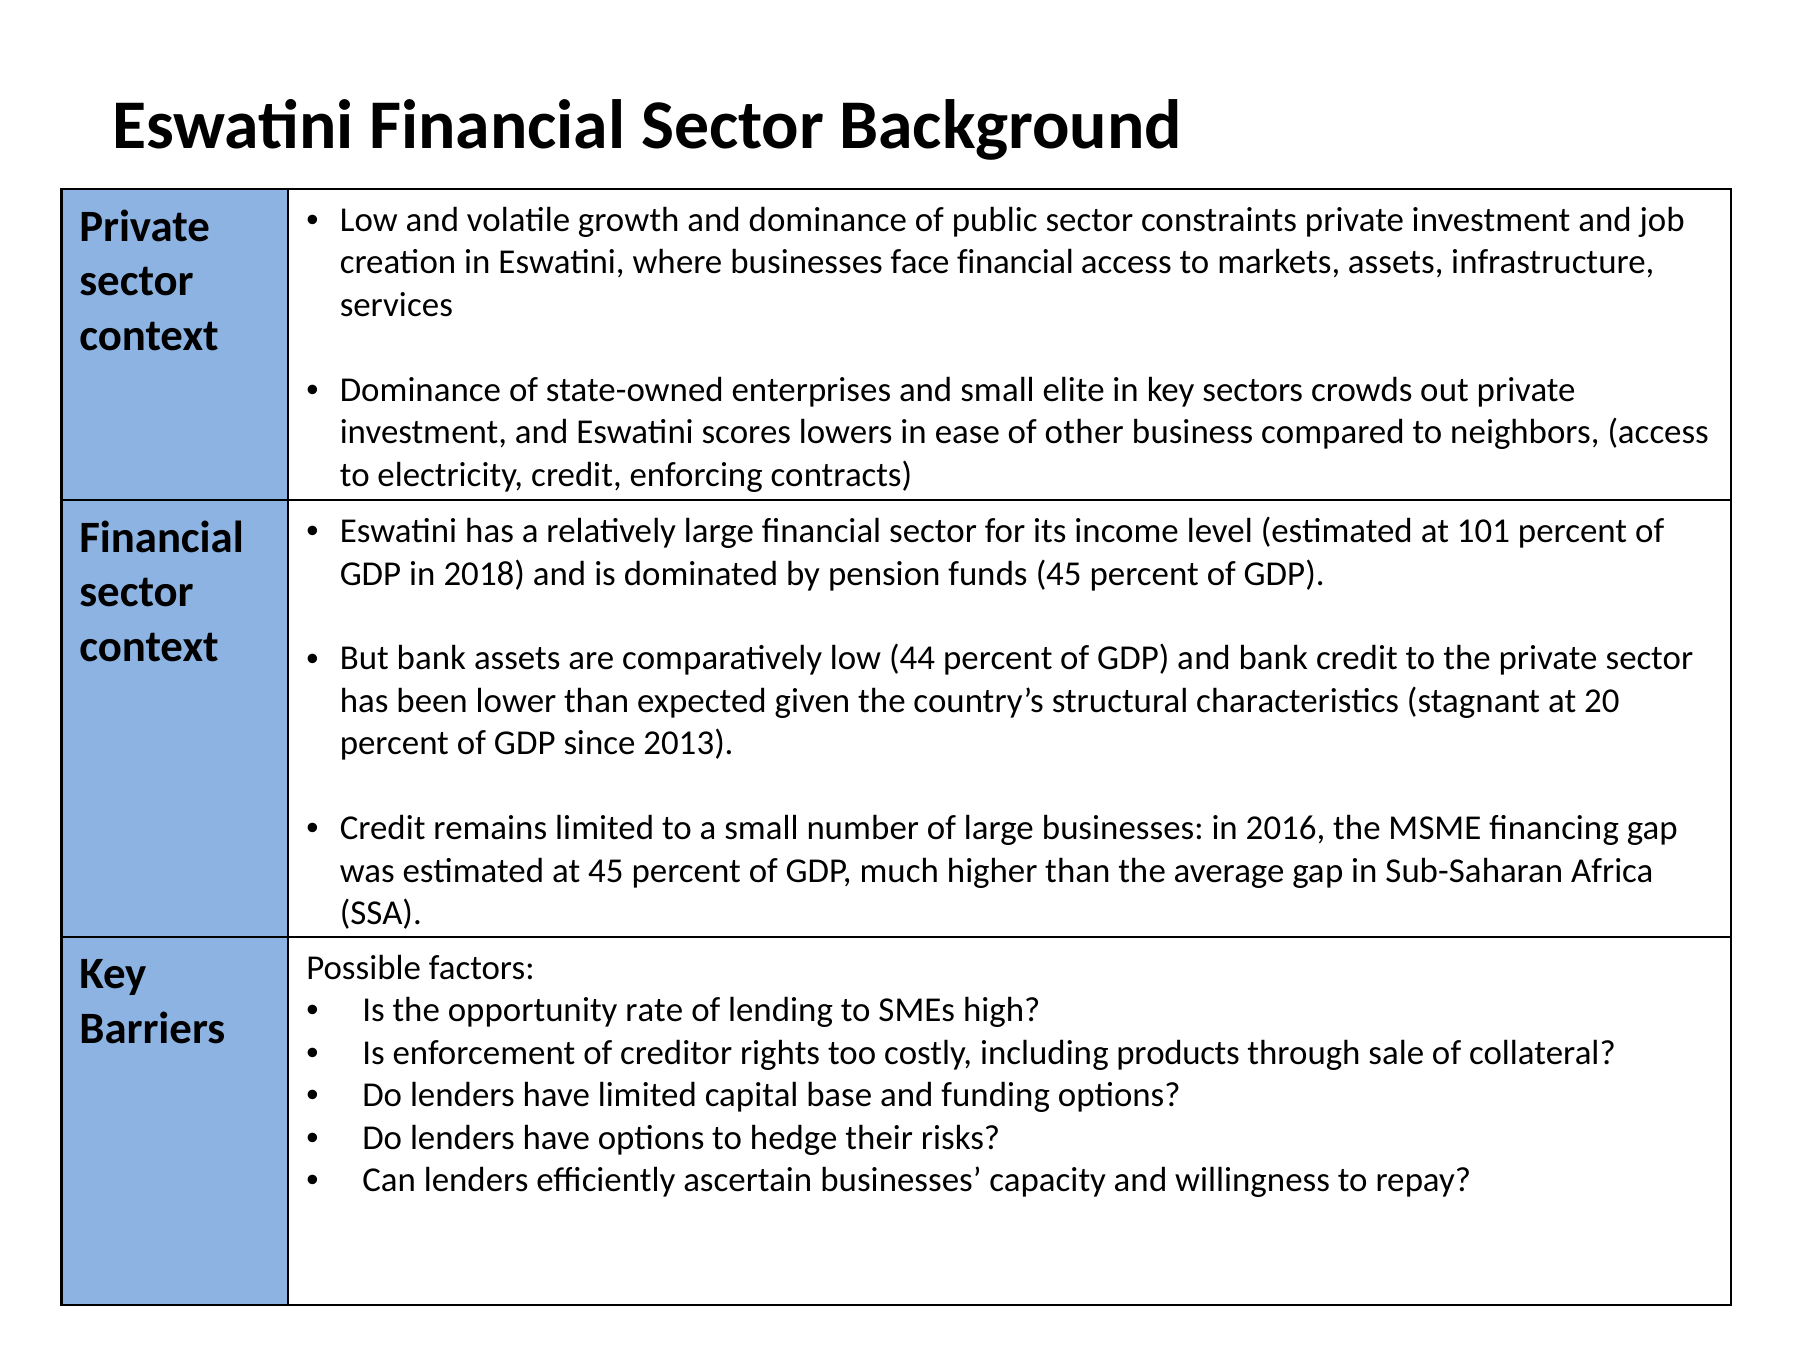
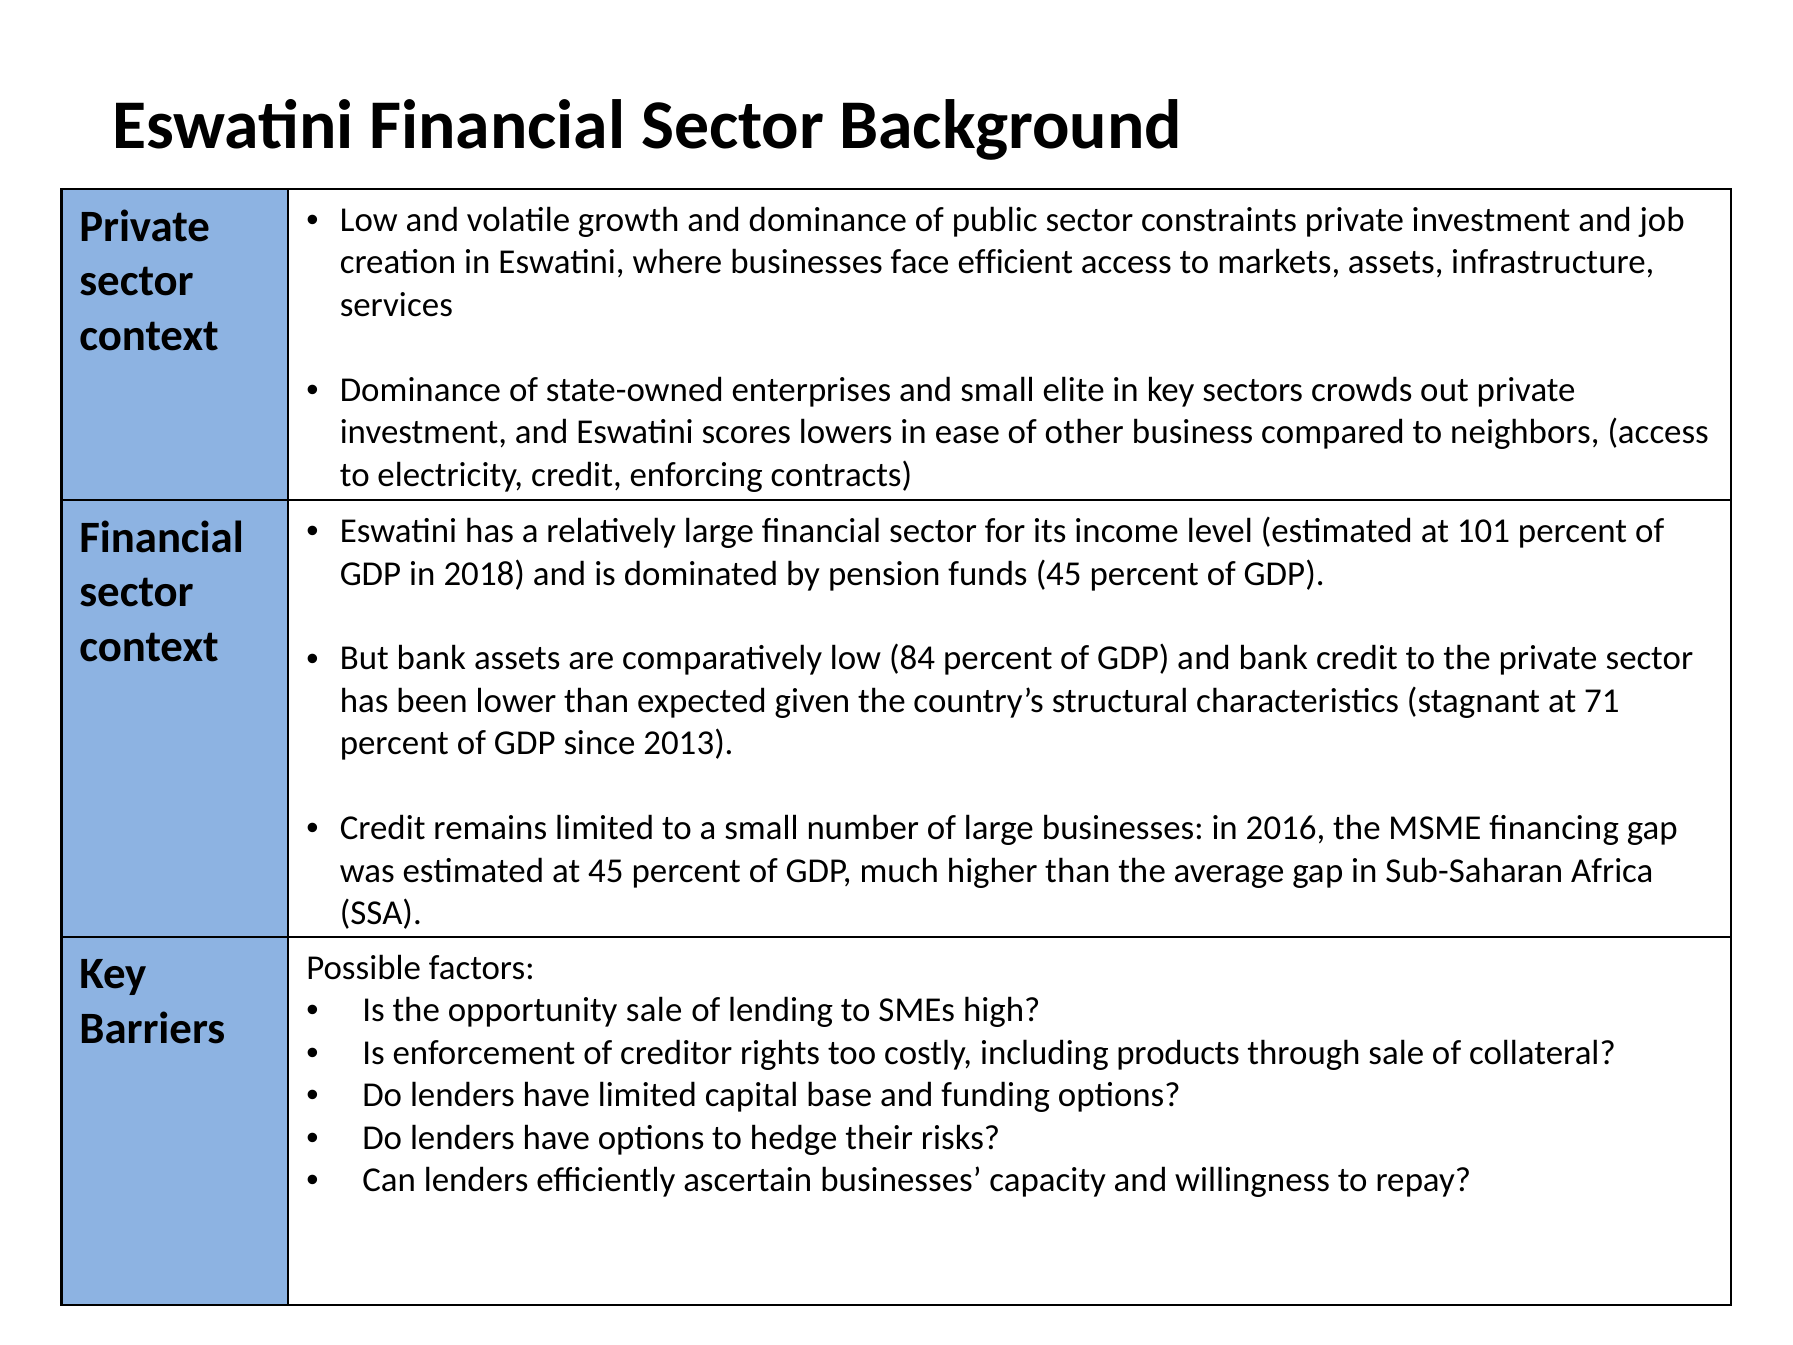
face financial: financial -> efficient (1015, 262)
44: 44 -> 84 (912, 658)
20: 20 -> 71 (1602, 701)
opportunity rate: rate -> sale (654, 1010)
